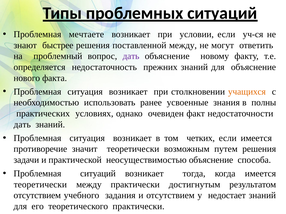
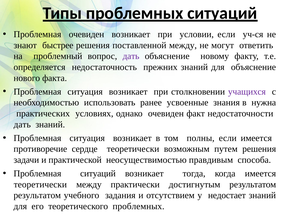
Проблемная мечтаете: мечтаете -> очевиден (86, 34)
учащихся colour: orange -> purple (247, 92)
полны: полны -> нужна (264, 103)
четких: четких -> полны (201, 138)
значит: значит -> сердце (85, 149)
неосуществимостью объяснение: объяснение -> правдивым (211, 160)
отсутствием: отсутствием -> результатом (37, 196)
теоретического практически: практически -> проблемных (139, 207)
